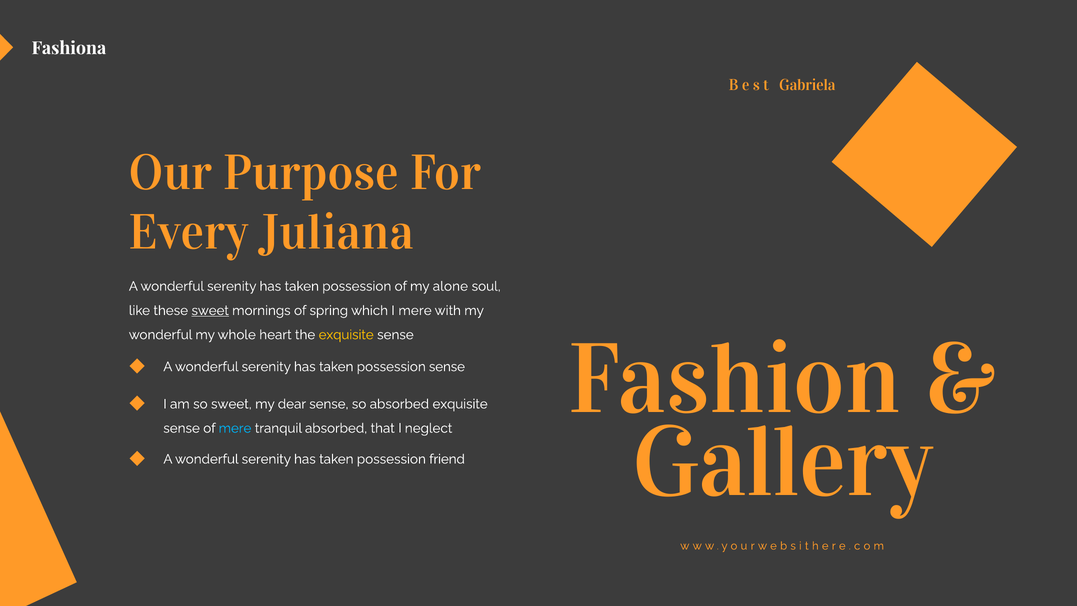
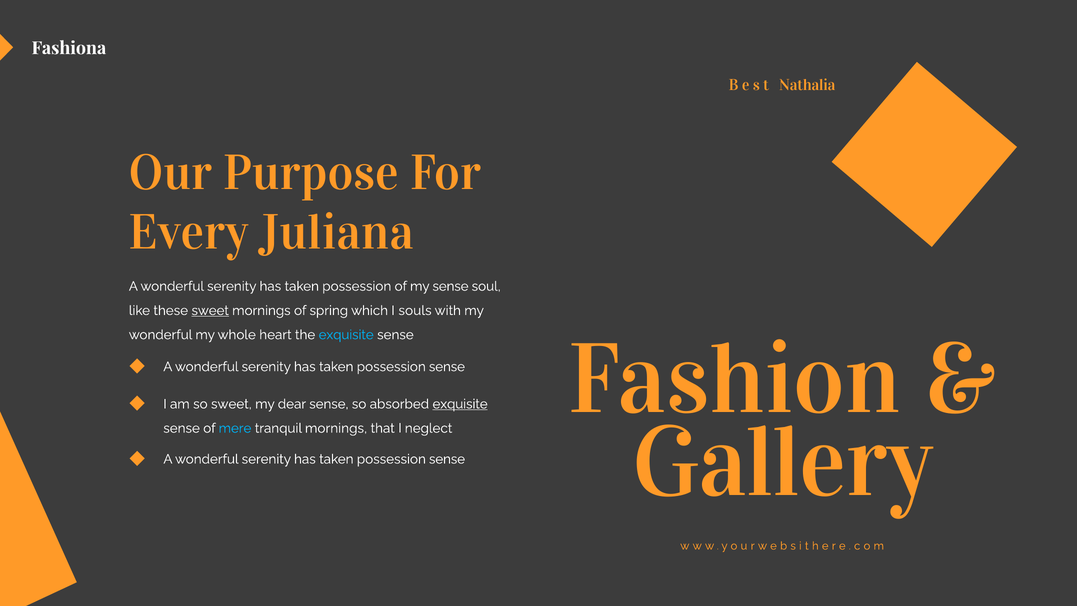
Gabriela: Gabriela -> Nathalia (807, 85)
my alone: alone -> sense (451, 286)
I mere: mere -> souls (415, 310)
exquisite colour: yellow -> light blue (346, 335)
exquisite underline: none -> present (460, 404)
tranquil absorbed: absorbed -> mornings (336, 428)
friend: friend -> sense (447, 459)
